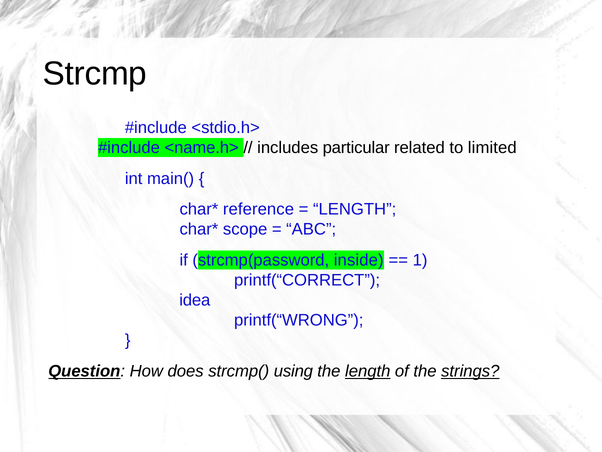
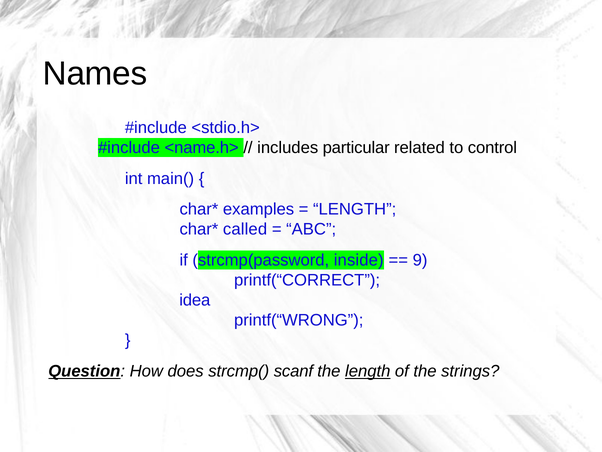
Strcmp: Strcmp -> Names (95, 74)
limited: limited -> control (492, 148)
reference: reference -> examples (259, 209)
scope: scope -> called (245, 229)
1: 1 -> 9 (420, 260)
using: using -> scanf (293, 371)
strings underline: present -> none (470, 371)
